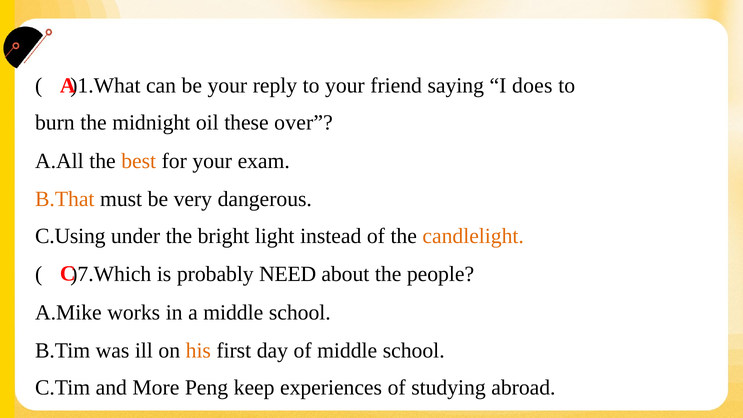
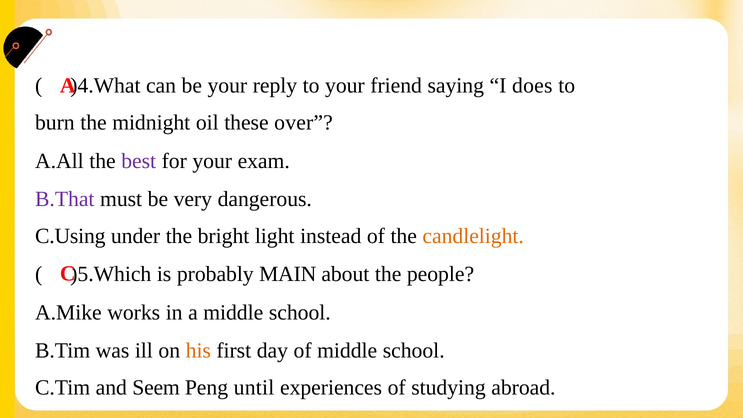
)1.What: )1.What -> )4.What (105, 85)
best colour: orange -> purple (139, 161)
B.That colour: orange -> purple (65, 199)
)7.Which: )7.Which -> )5.Which (111, 274)
NEED: NEED -> MAIN (288, 274)
More: More -> Seem (156, 388)
keep: keep -> until (254, 388)
